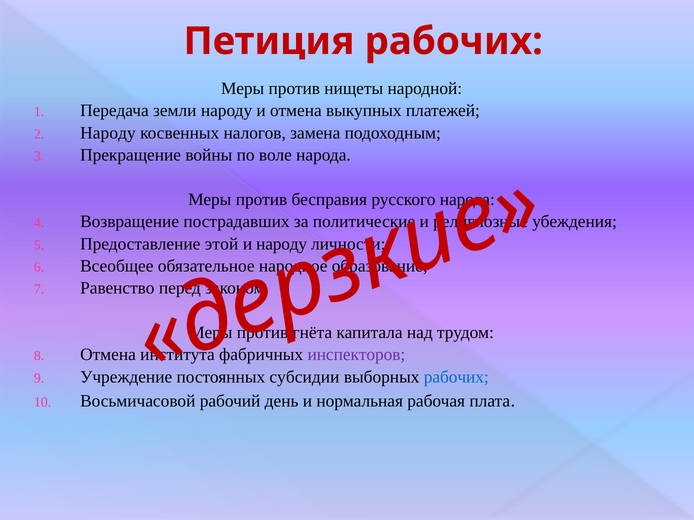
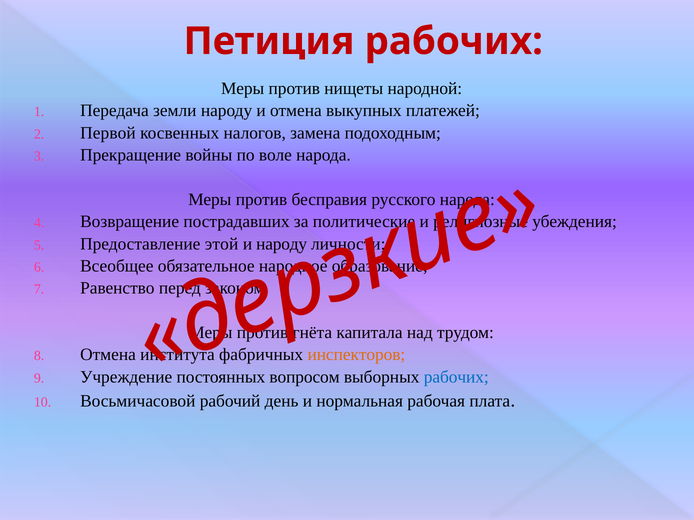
Народу: Народу -> Первой (108, 133)
инспекторов colour: purple -> orange (356, 355)
субсидии: субсидии -> вопросом (305, 377)
